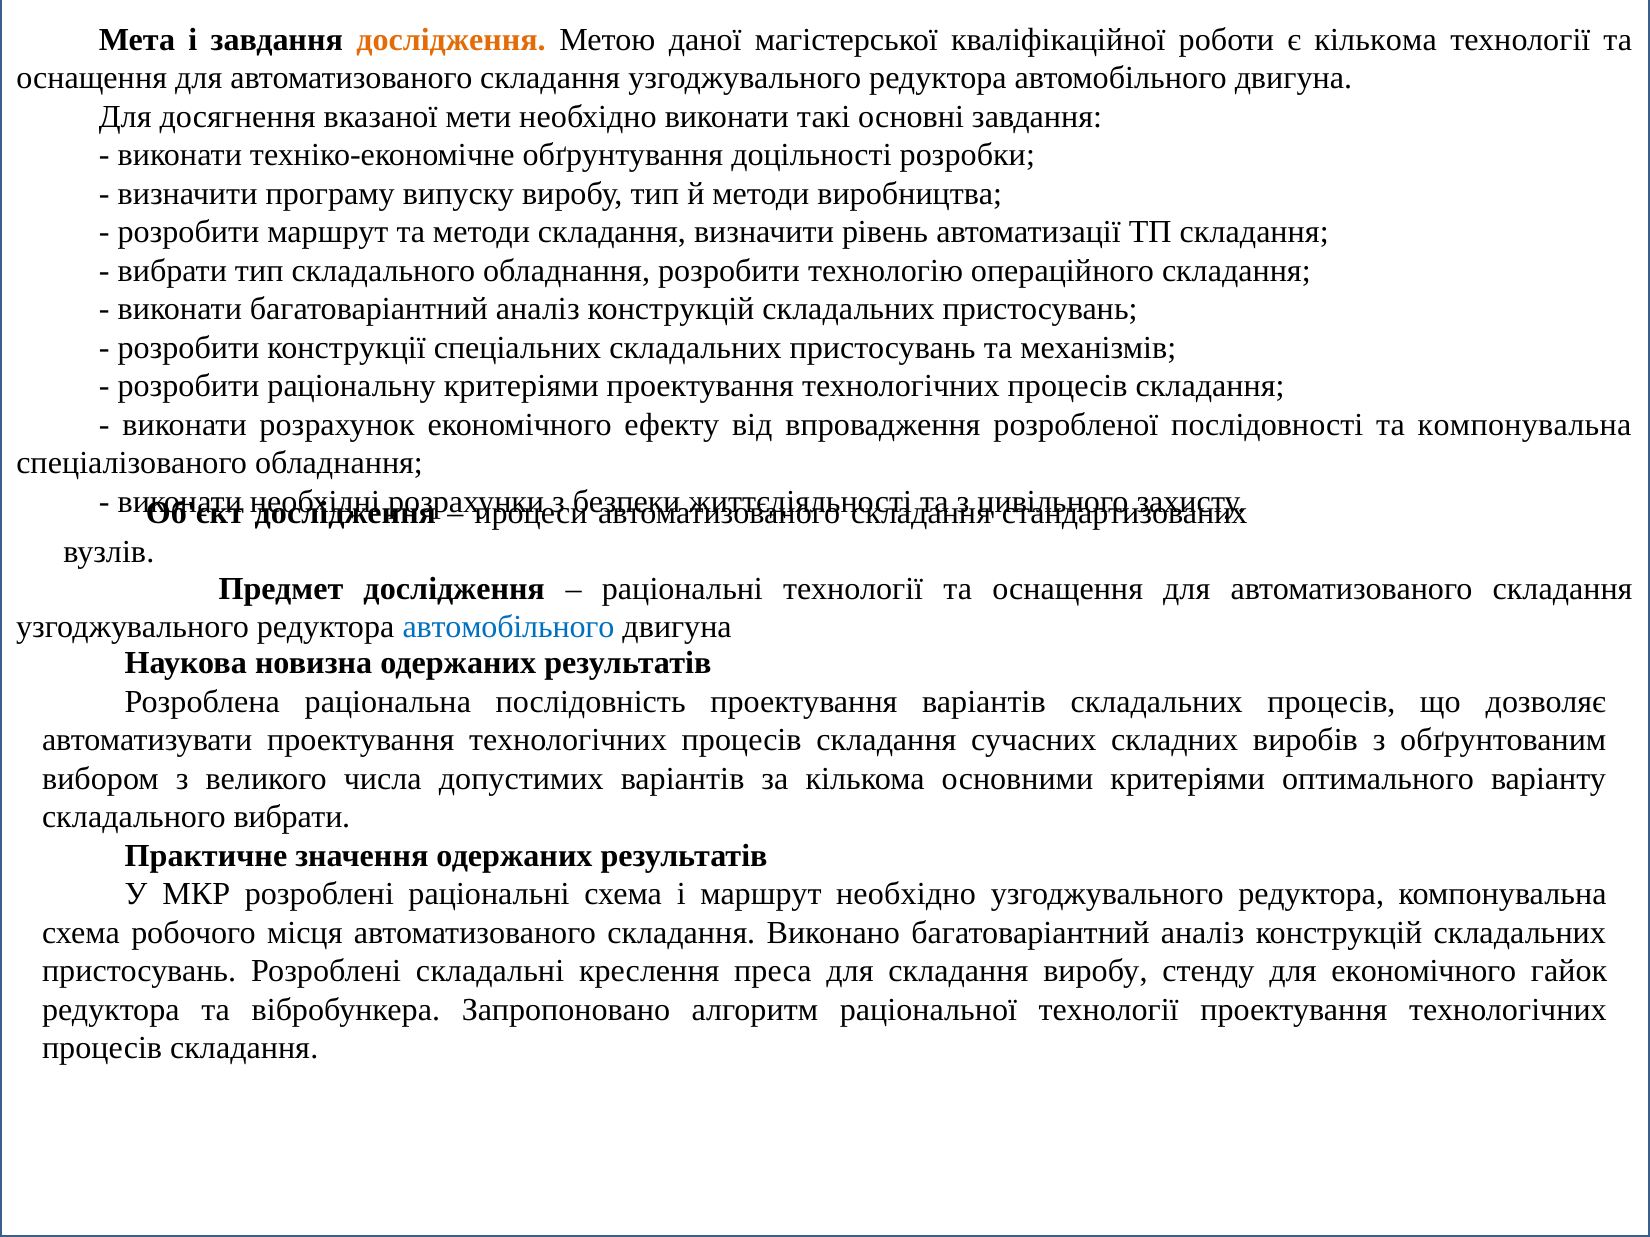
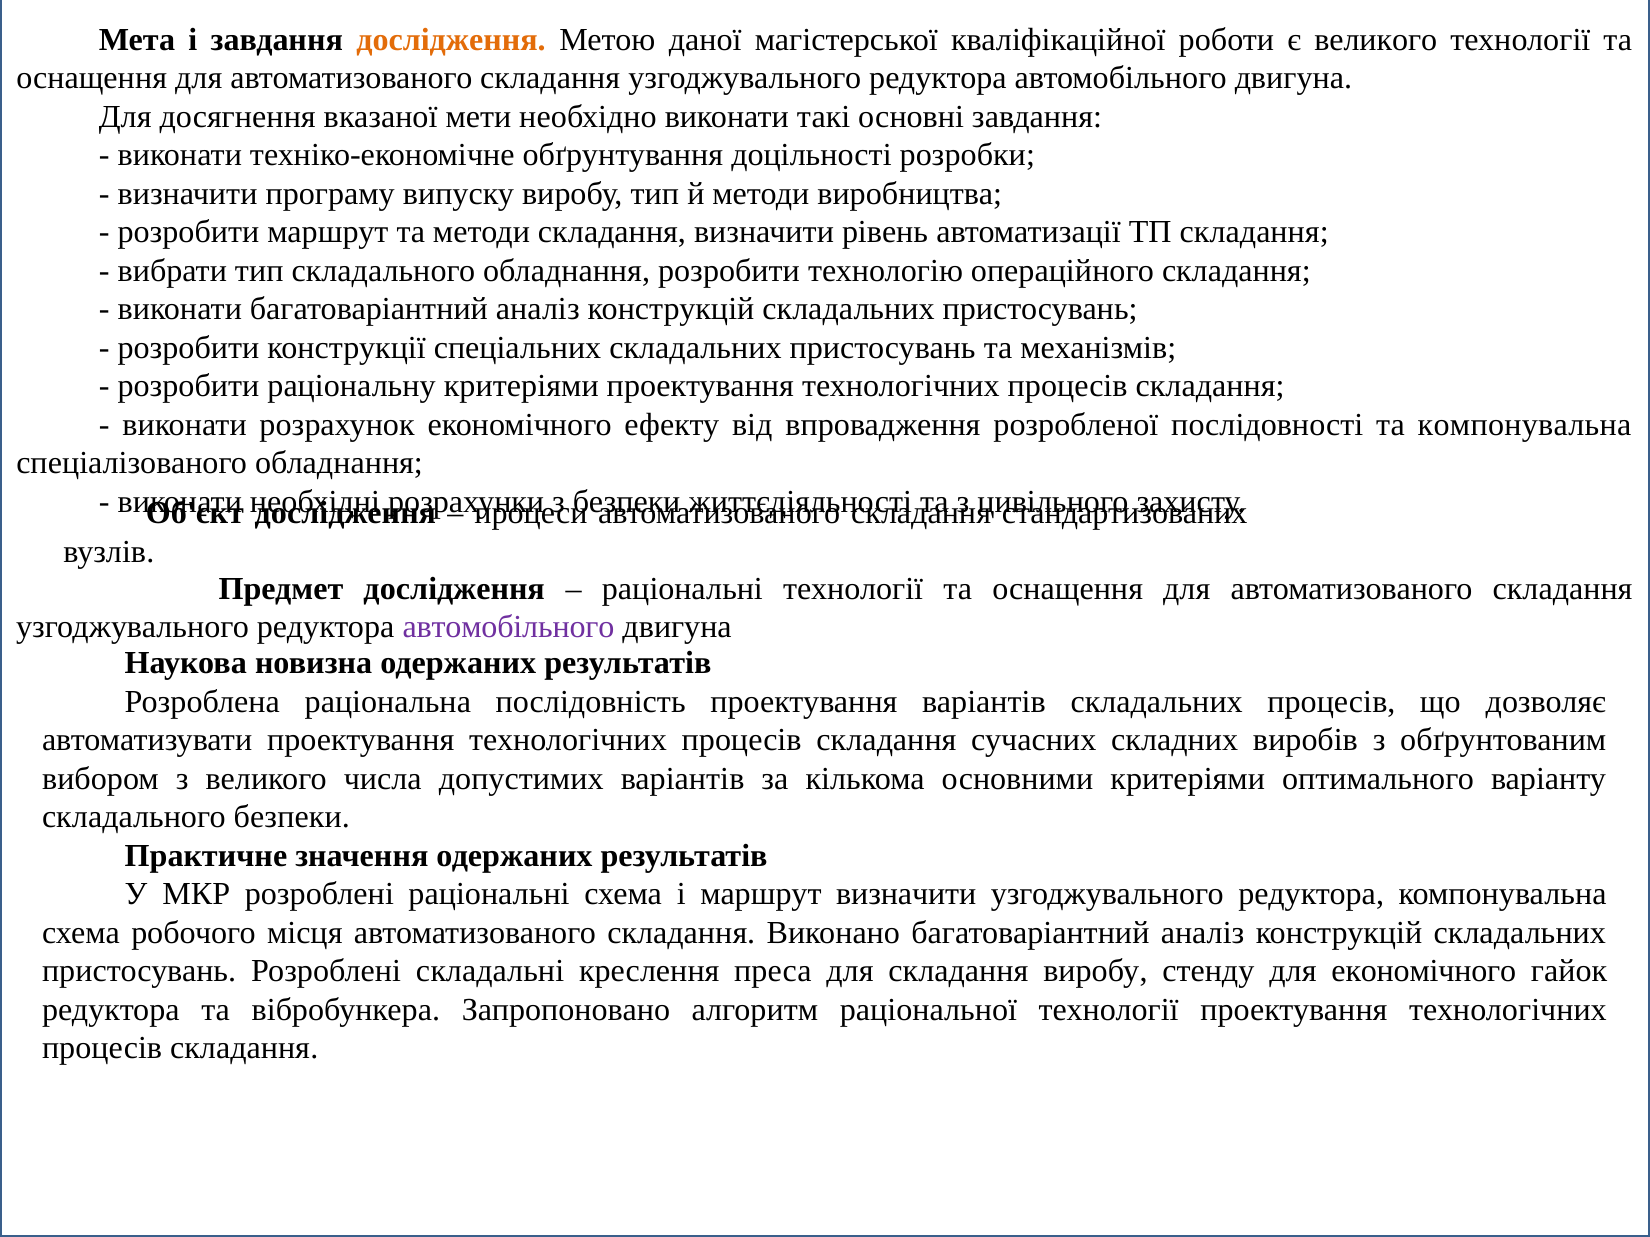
є кількома: кількома -> великого (1376, 40)
автомобільного colour: blue -> purple (509, 627)
складального вибрати: вибрати -> безпеки (292, 817)
маршрут необхідно: необхідно -> визначити (906, 894)
